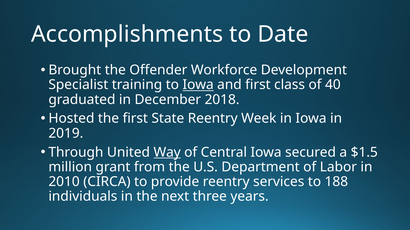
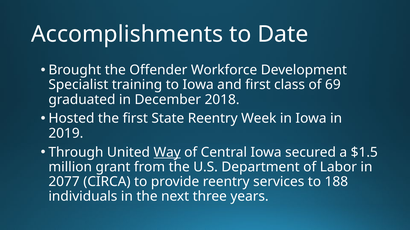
Iowa underline: present -> none (198, 85)
40: 40 -> 69 (333, 85)
2010: 2010 -> 2077 (64, 182)
